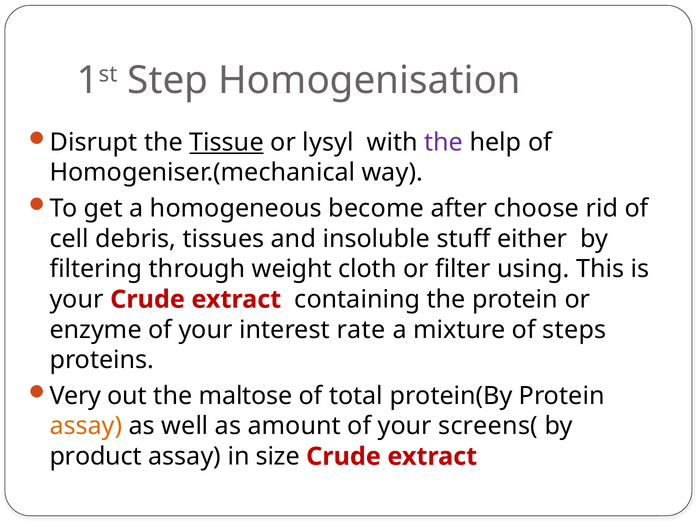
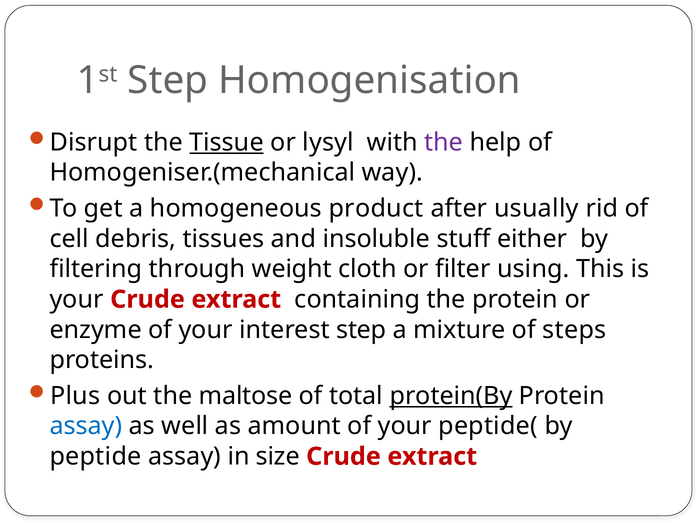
become: become -> product (376, 208)
choose: choose -> usually (536, 208)
interest rate: rate -> step (361, 330)
Very: Very -> Plus (75, 396)
protein(By underline: none -> present (451, 396)
assay colour: orange -> blue (86, 426)
screens(: screens( -> peptide( (488, 426)
product: product -> peptide (96, 456)
